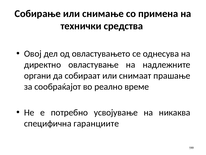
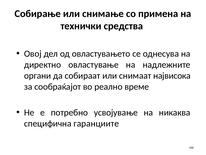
прашање: прашање -> највисока (172, 75)
